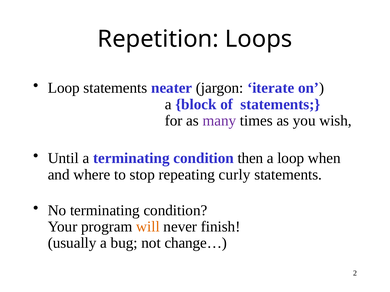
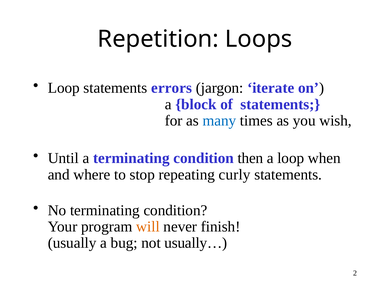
neater: neater -> errors (172, 88)
many colour: purple -> blue (219, 121)
change…: change… -> usually… (196, 243)
